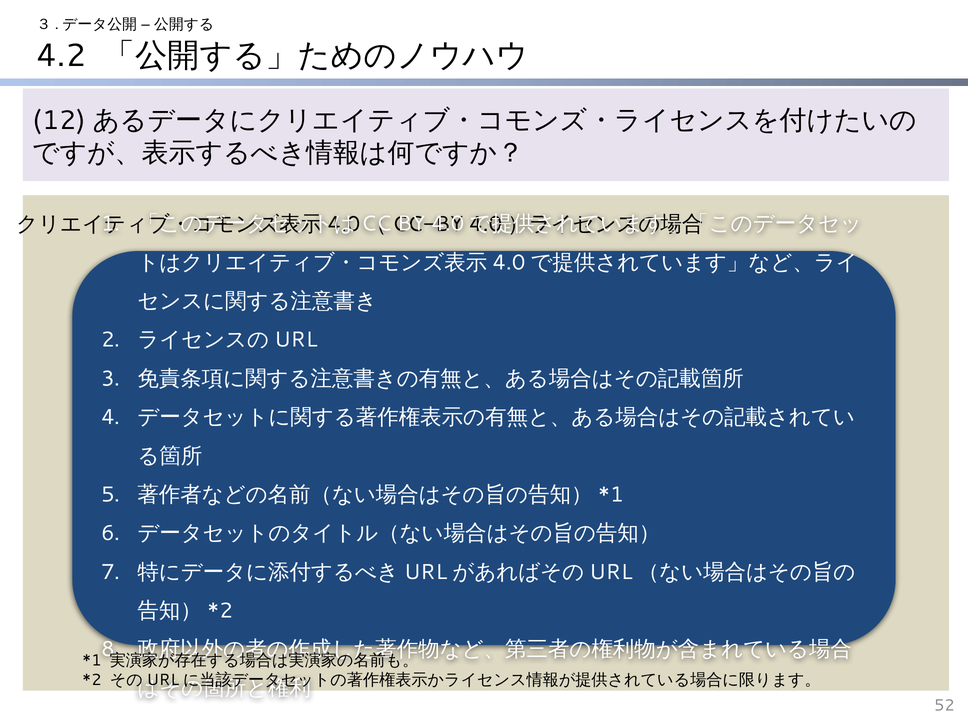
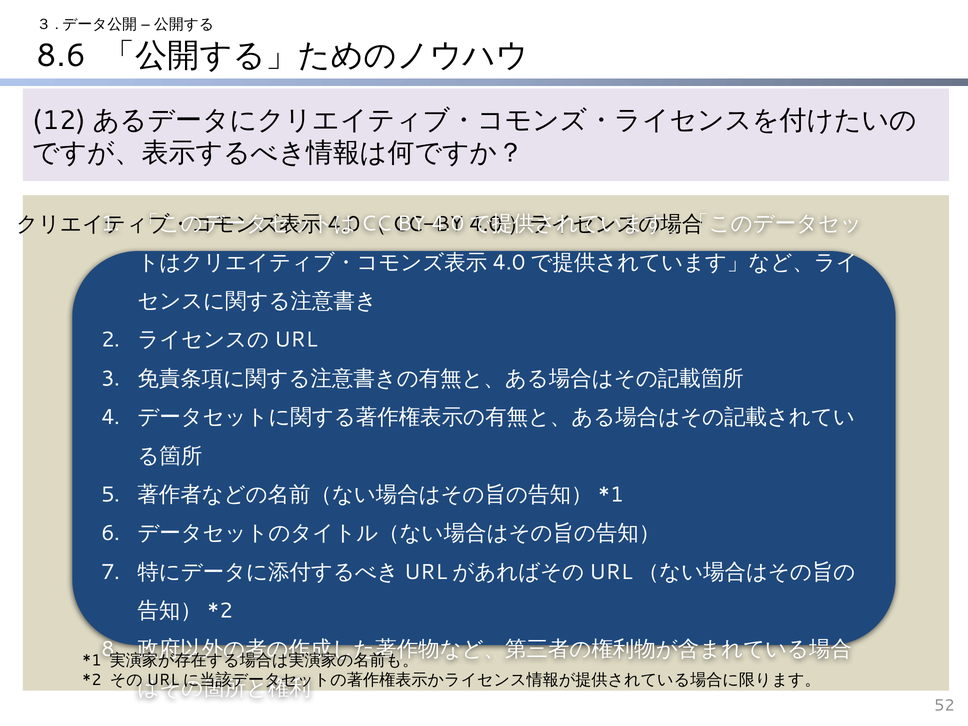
4.2: 4.2 -> 8.6 (61, 56)
